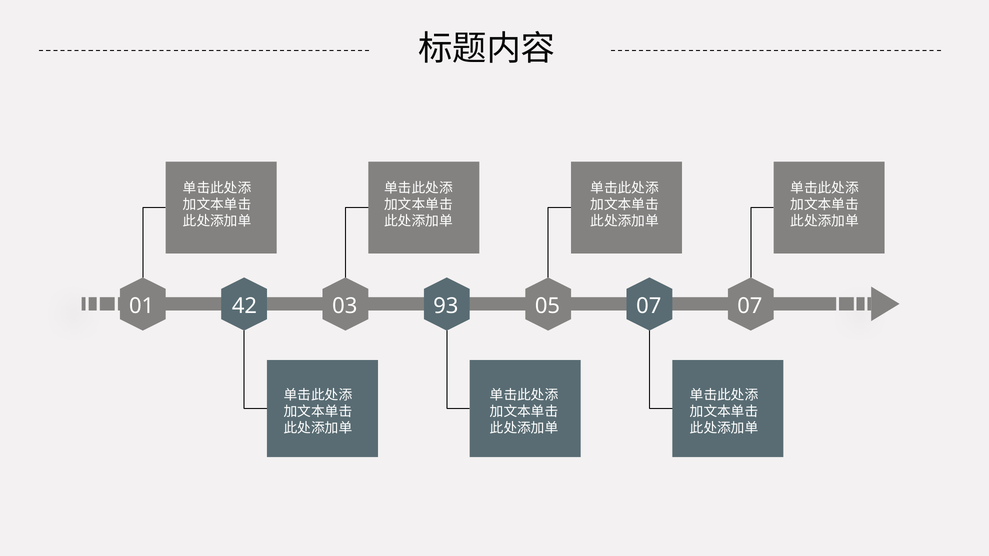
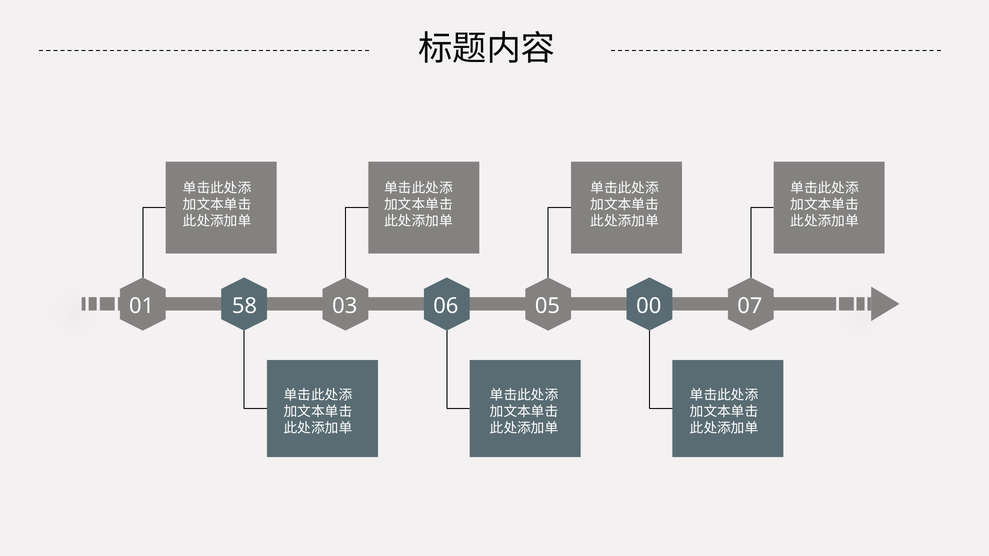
42: 42 -> 58 (244, 306)
93: 93 -> 06 (446, 306)
05 07: 07 -> 00 (649, 306)
